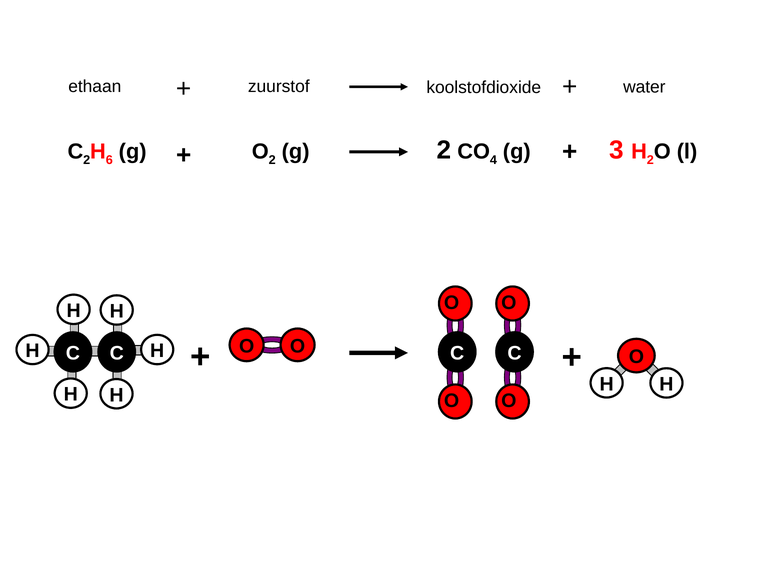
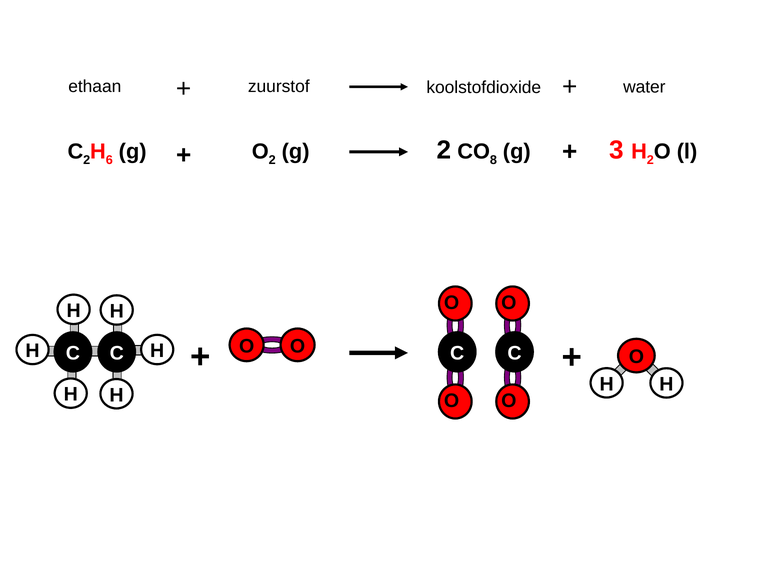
4: 4 -> 8 (493, 160)
